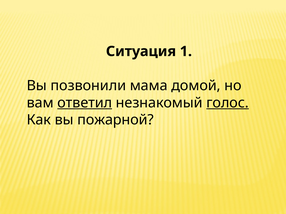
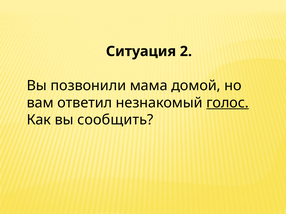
1: 1 -> 2 (186, 51)
ответил underline: present -> none (85, 103)
пожарной: пожарной -> сообщить (115, 120)
